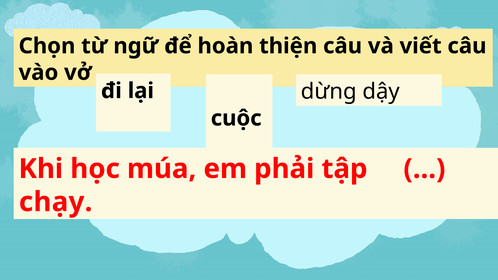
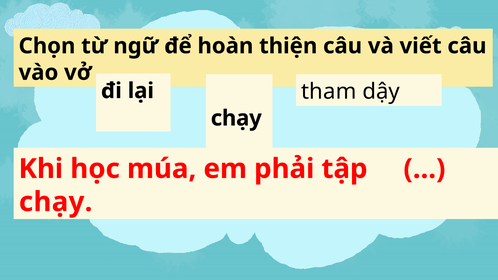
dừng: dừng -> tham (329, 92)
cuộc: cuộc -> chạy (236, 118)
